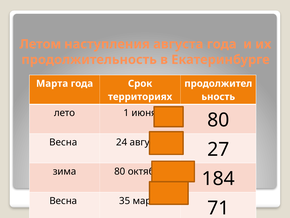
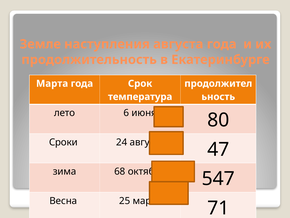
Летом: Летом -> Земле (40, 44)
территориях: территориях -> температура (140, 97)
1: 1 -> 6 (126, 113)
Весна: Весна -> Сроки (63, 142)
27: 27 -> 47 (218, 149)
зима 80: 80 -> 68 (120, 171)
184: 184 -> 547 (218, 178)
35: 35 -> 25 (125, 200)
